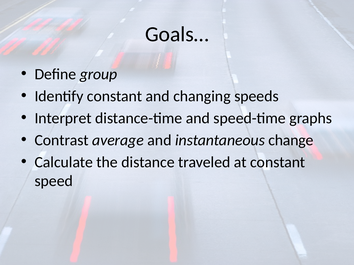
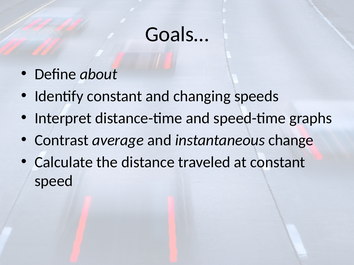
group: group -> about (99, 74)
